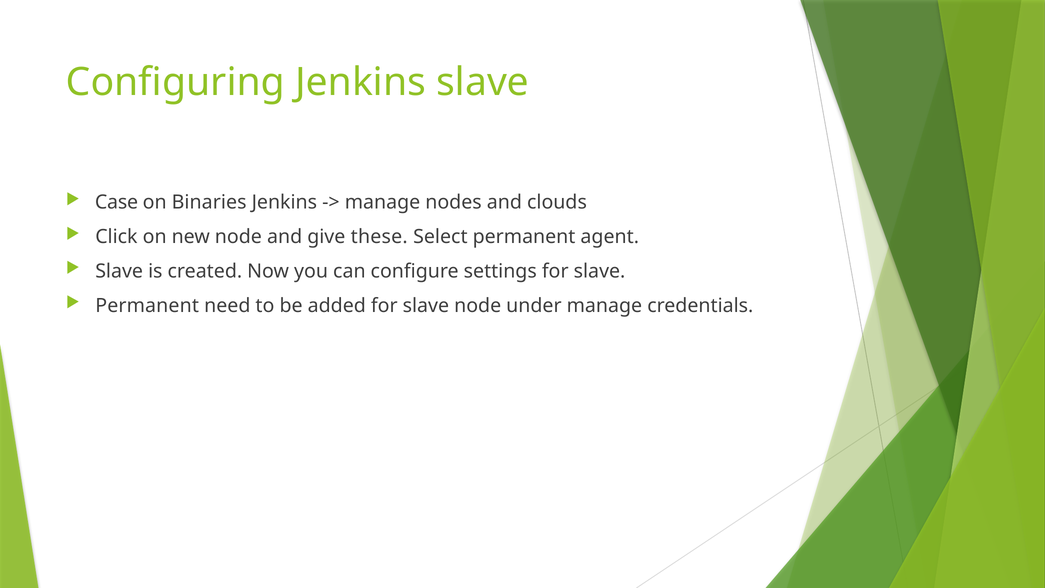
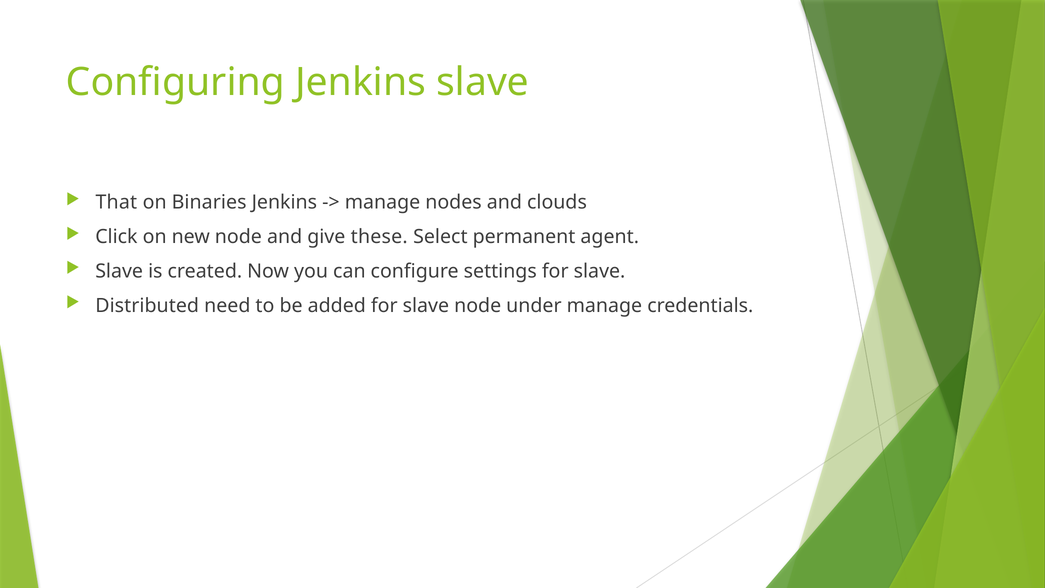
Case: Case -> That (116, 202)
Permanent: Permanent -> Distributed (147, 305)
